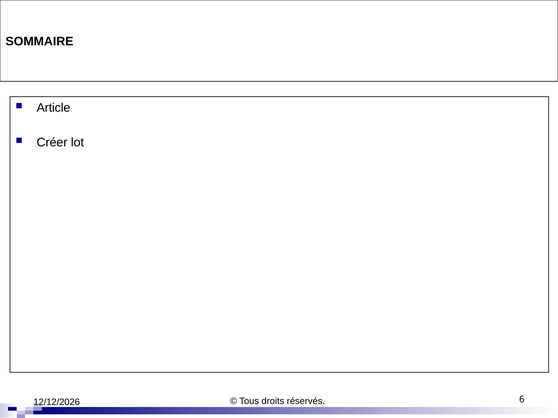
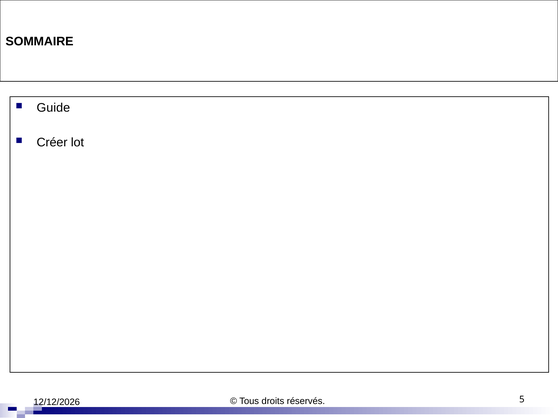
Article: Article -> Guide (53, 108)
6: 6 -> 5 (522, 400)
